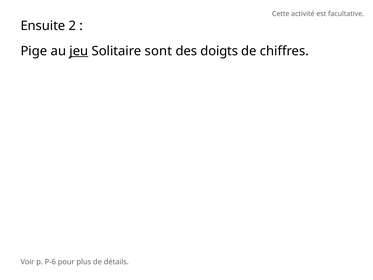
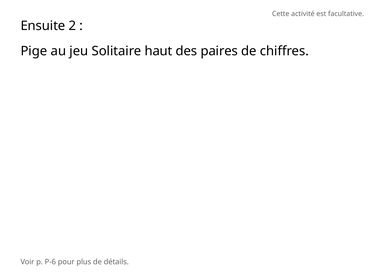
jeu underline: present -> none (79, 51)
sont: sont -> haut (159, 51)
doigts: doigts -> paires (219, 51)
